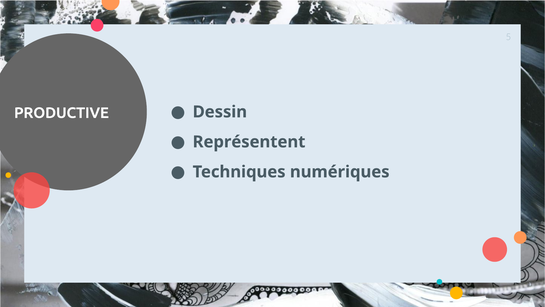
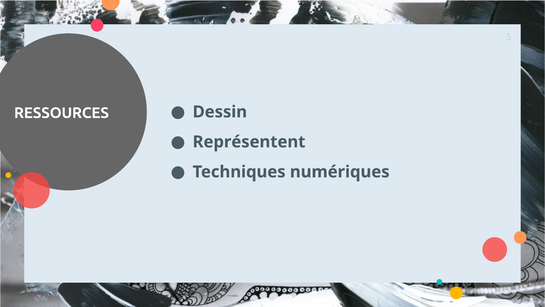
PRODUCTIVE: PRODUCTIVE -> RESSOURCES (61, 113)
